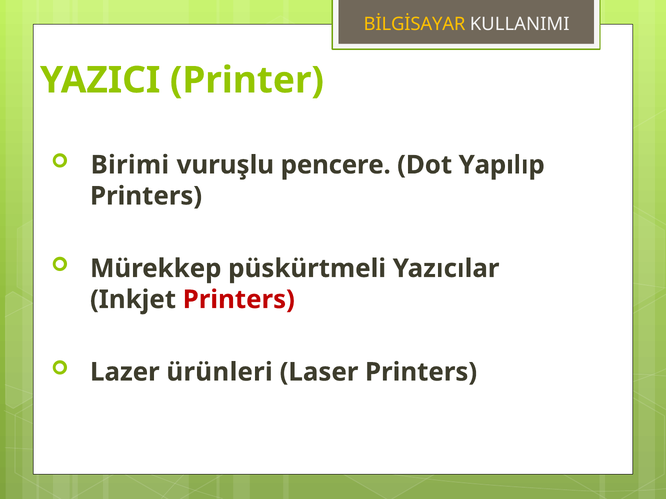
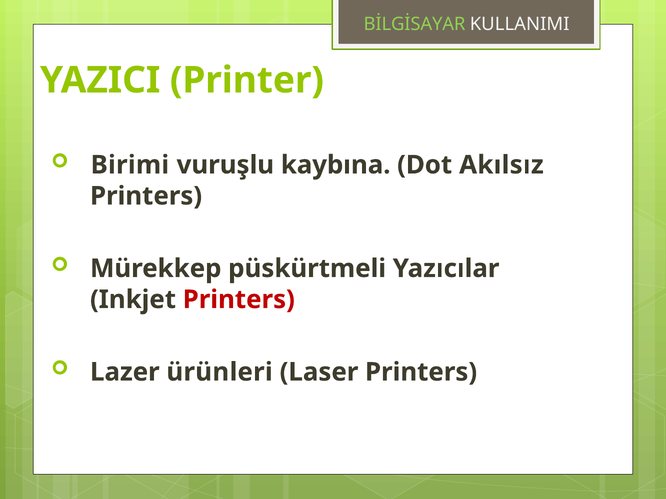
BİLGİSAYAR colour: yellow -> light green (415, 24)
pencere: pencere -> kaybına (336, 165)
Yapılıp: Yapılıp -> Akılsız (501, 165)
